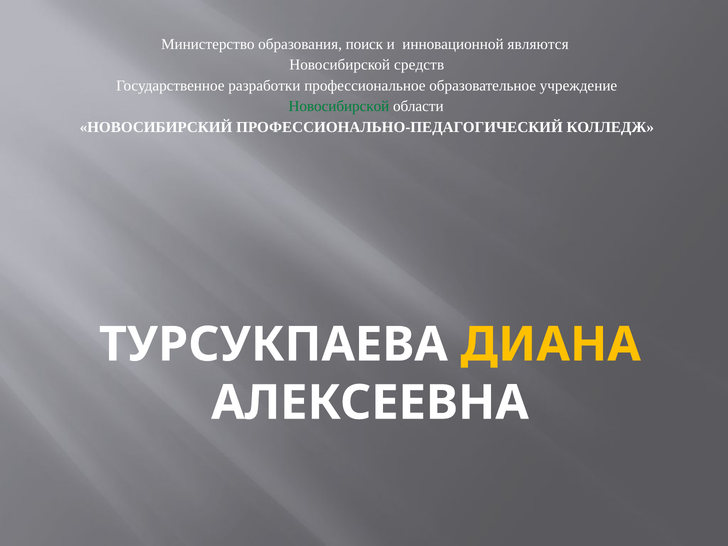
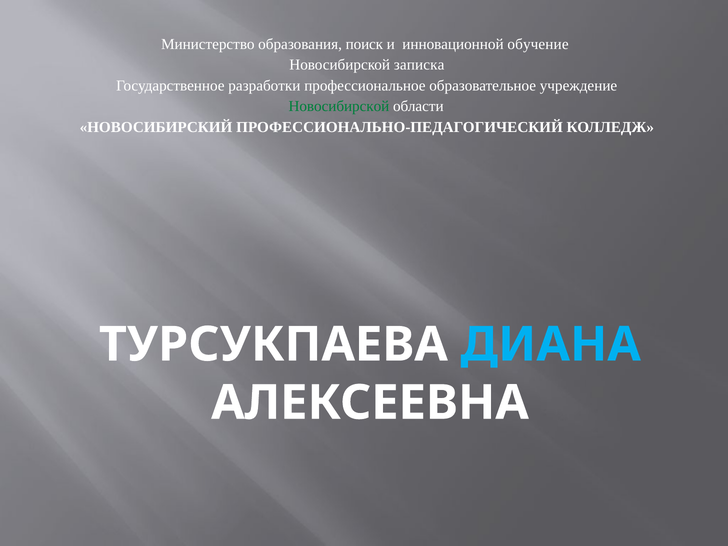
являются: являются -> обучение (538, 44)
средств: средств -> записка (419, 65)
ДИАНА colour: yellow -> light blue (551, 345)
